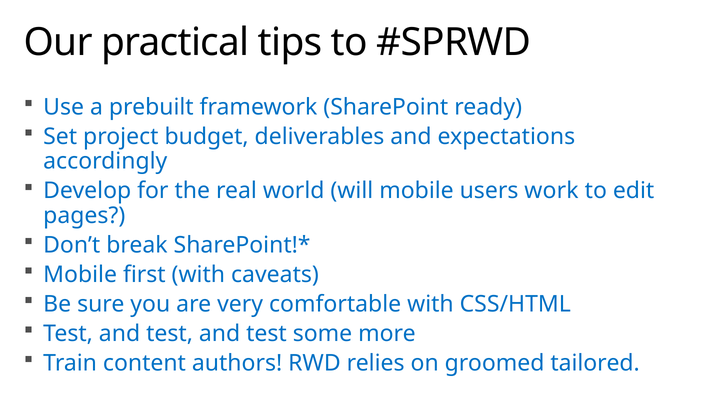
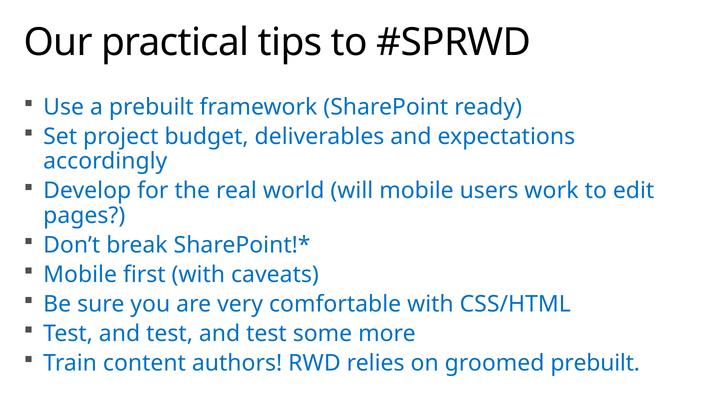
groomed tailored: tailored -> prebuilt (595, 363)
